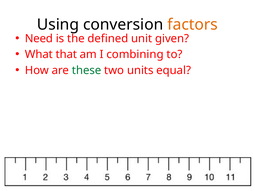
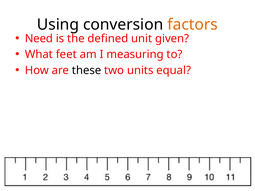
that: that -> feet (66, 54)
combining: combining -> measuring (135, 54)
these colour: green -> black (87, 70)
